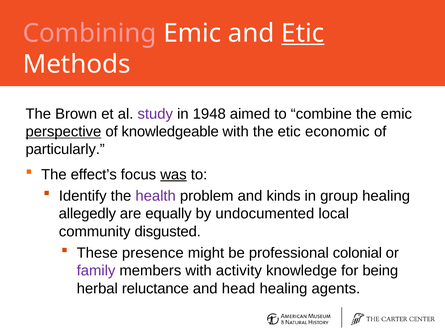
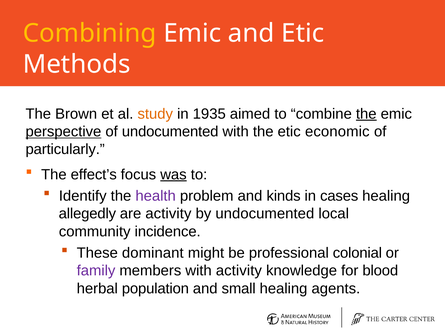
Combining colour: pink -> yellow (90, 33)
Etic underline: present -> none (303, 33)
study colour: purple -> orange (155, 114)
1948: 1948 -> 1935 (209, 114)
the underline: none -> present (366, 114)
of knowledgeable: knowledgeable -> undocumented (170, 132)
group: group -> cases (339, 196)
are equally: equally -> activity (168, 214)
disgusted: disgusted -> incidence (168, 232)
presence: presence -> dominant (153, 254)
being: being -> blood (380, 271)
reluctance: reluctance -> population (155, 289)
head: head -> small (239, 289)
